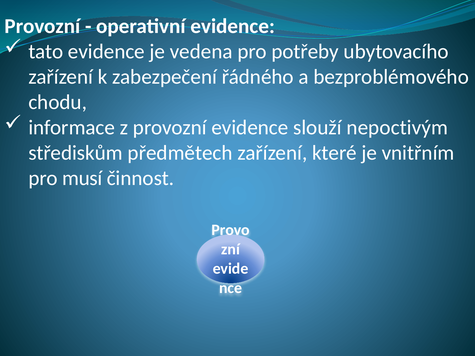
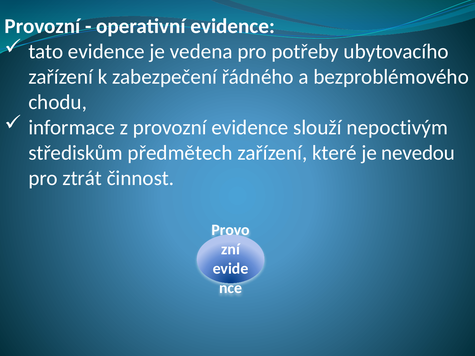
vnitřním: vnitřním -> nevedou (418, 153)
musí: musí -> ztrát (82, 178)
